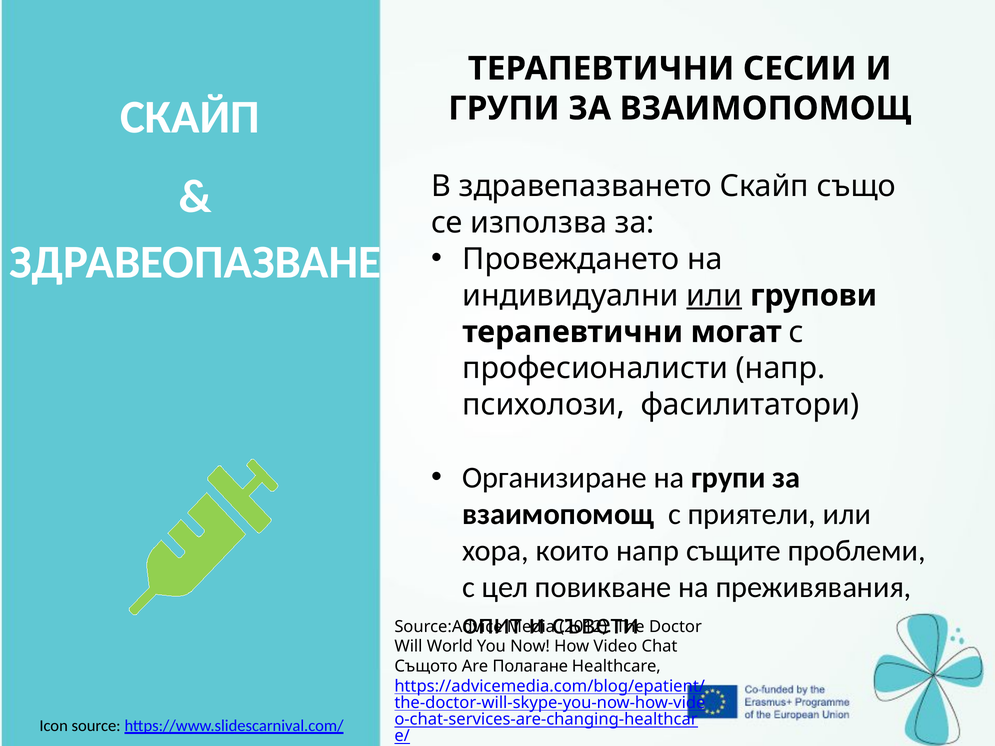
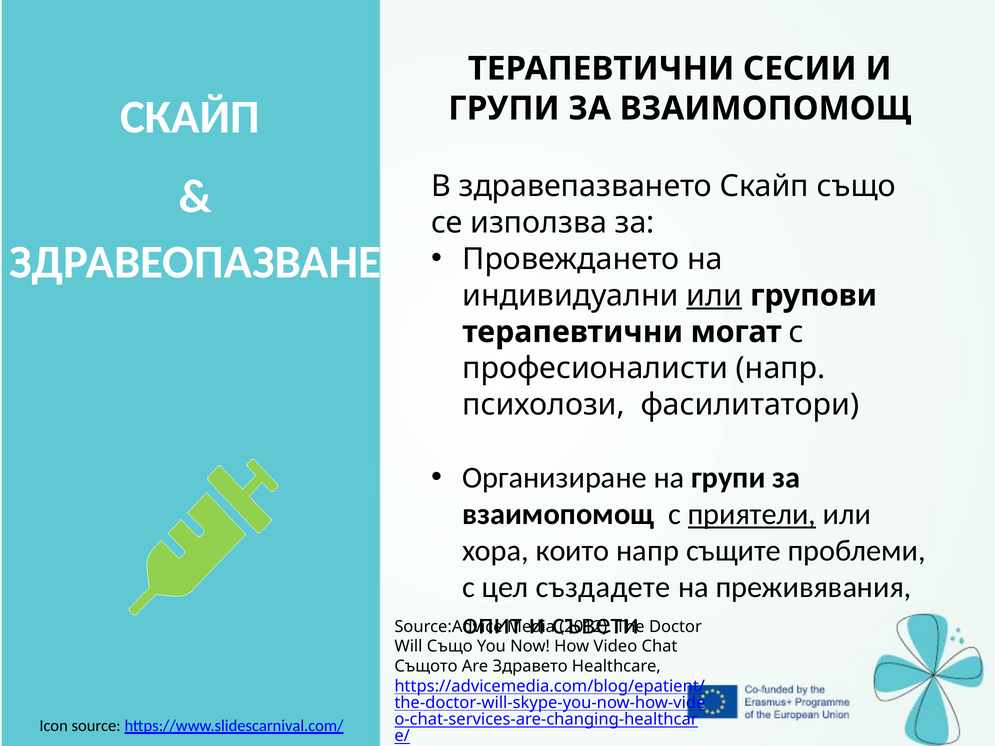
приятели underline: none -> present (752, 514)
повикване: повикване -> създадете (603, 587)
Will World: World -> Също (450, 647)
Полагане: Полагане -> Здравето (530, 667)
